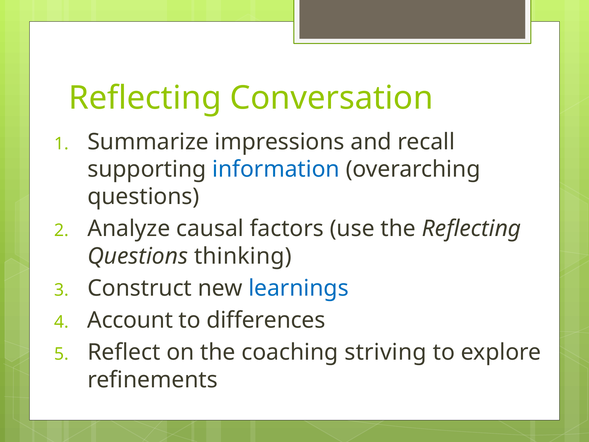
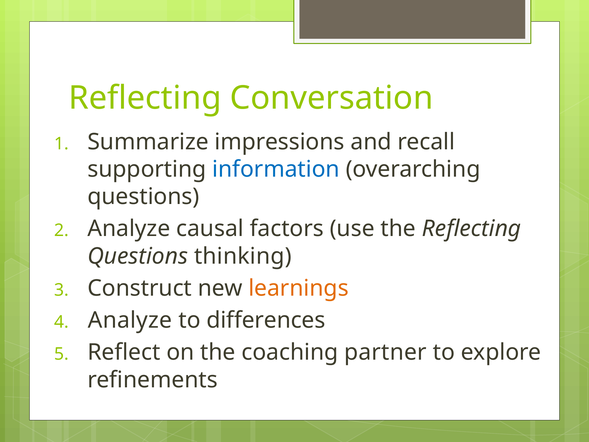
learnings colour: blue -> orange (299, 288)
Account: Account -> Analyze (130, 320)
striving: striving -> partner (386, 352)
